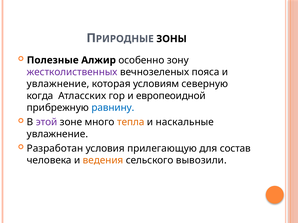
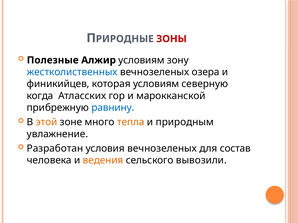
ЗОНЫ colour: black -> red (172, 39)
Алжир особенно: особенно -> условиям (141, 60)
жестколиственных colour: purple -> blue (72, 72)
пояса: пояса -> озера (206, 72)
увлажнение: увлажнение -> финикийцев (58, 84)
европеоидной: европеоидной -> марокканской (171, 96)
этой colour: purple -> orange (47, 122)
наскальные: наскальные -> природным (185, 122)
условия прилегающую: прилегающую -> вечнозеленых (162, 149)
